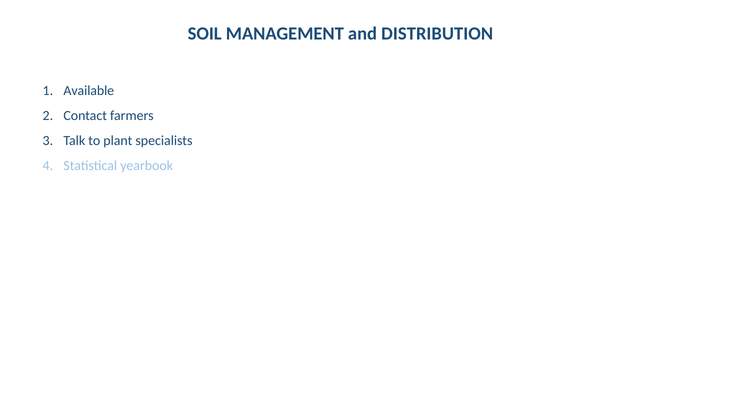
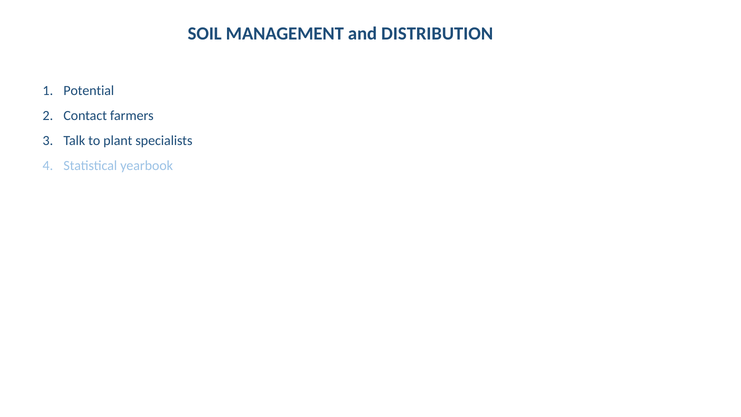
Available: Available -> Potential (89, 91)
